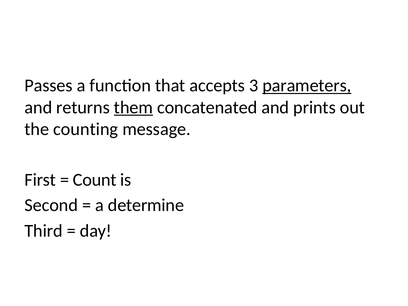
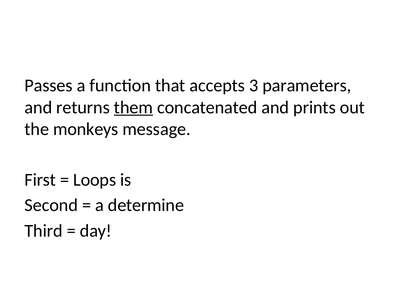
parameters underline: present -> none (307, 86)
counting: counting -> monkeys (86, 129)
Count: Count -> Loops (95, 180)
